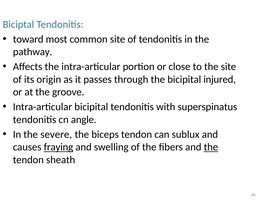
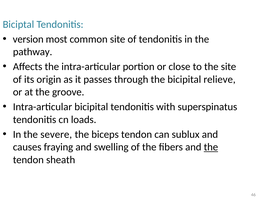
toward: toward -> version (28, 39)
injured: injured -> relieve (220, 79)
angle: angle -> loads (84, 120)
fraying underline: present -> none (58, 147)
